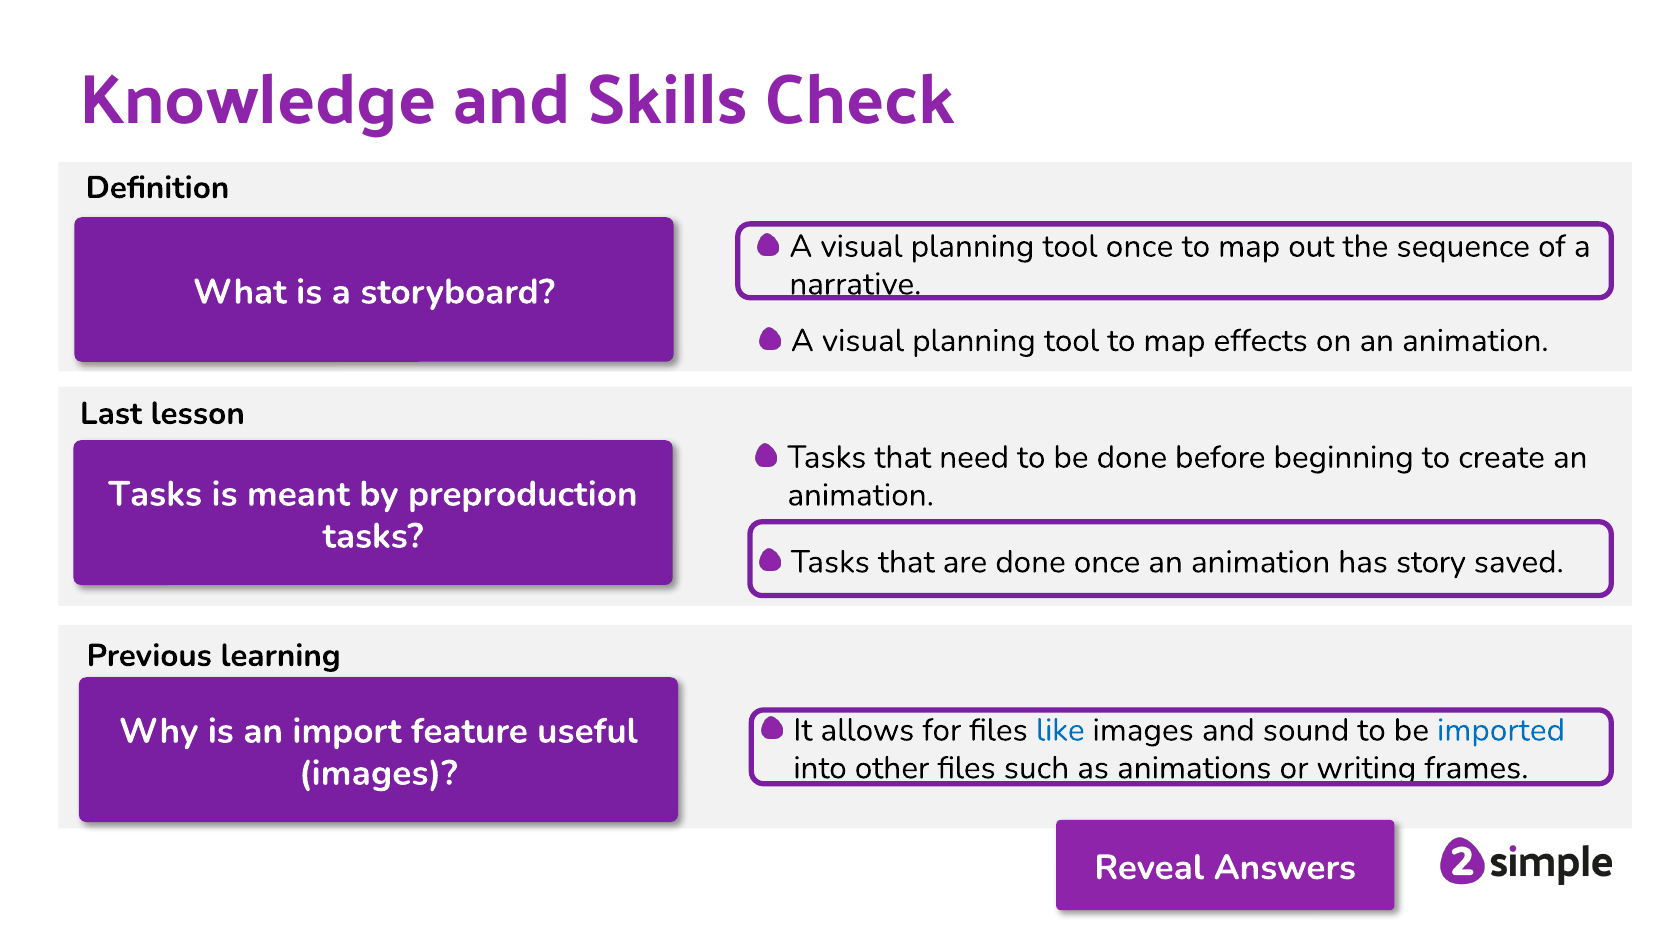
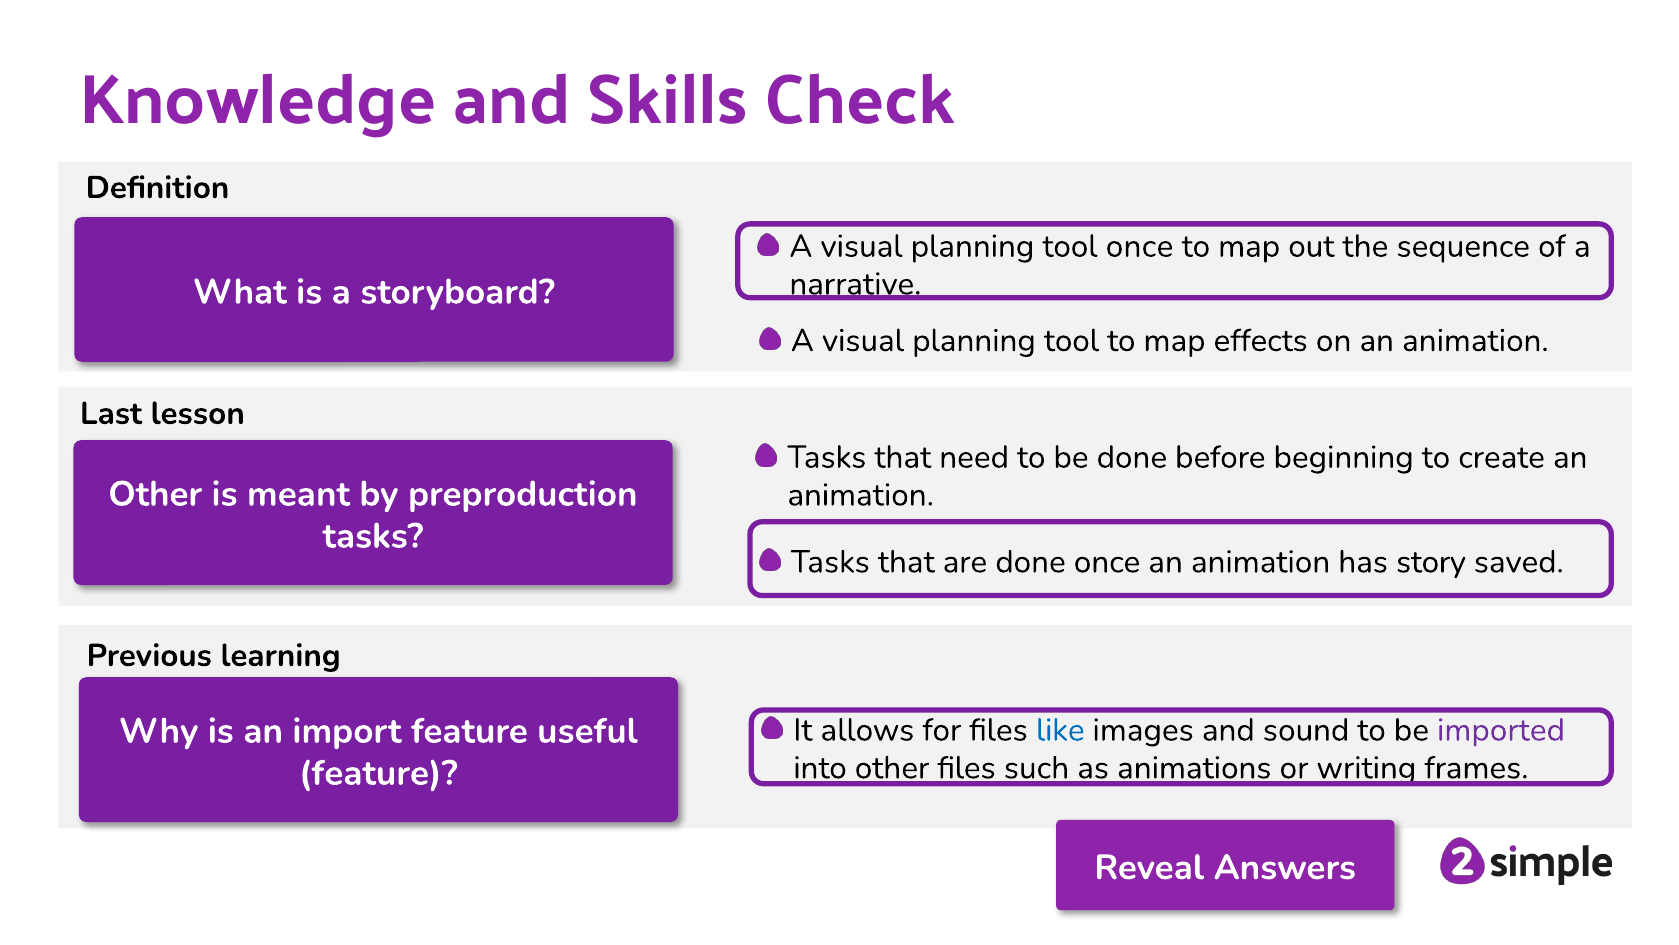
Tasks: Tasks -> Other (155, 494)
imported colour: blue -> purple (1501, 730)
images: images -> feature (378, 773)
